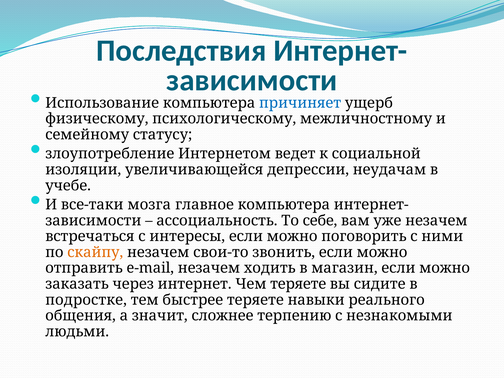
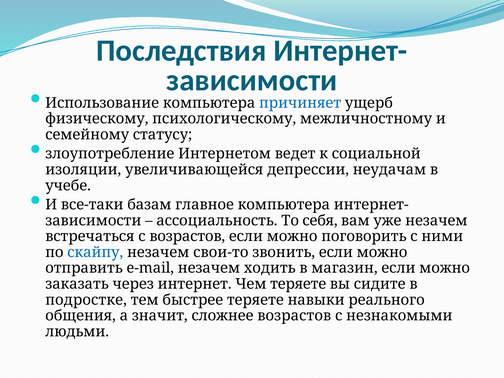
мозга: мозга -> базам (149, 205)
себе: себе -> себя (320, 221)
с интересы: интересы -> возрастов (187, 236)
скайпу colour: orange -> blue (95, 252)
сложнее терпению: терпению -> возрастов (294, 316)
